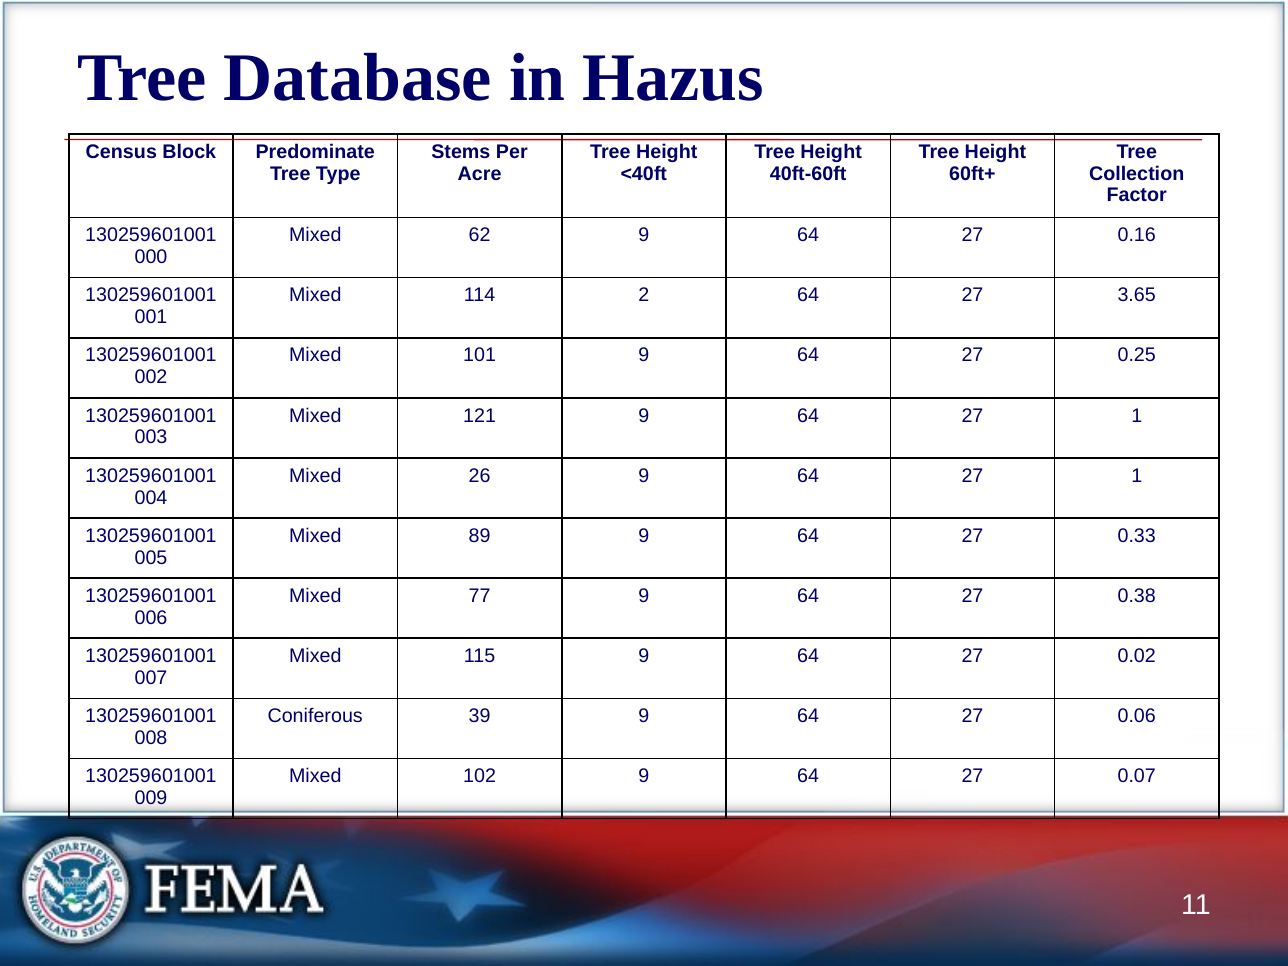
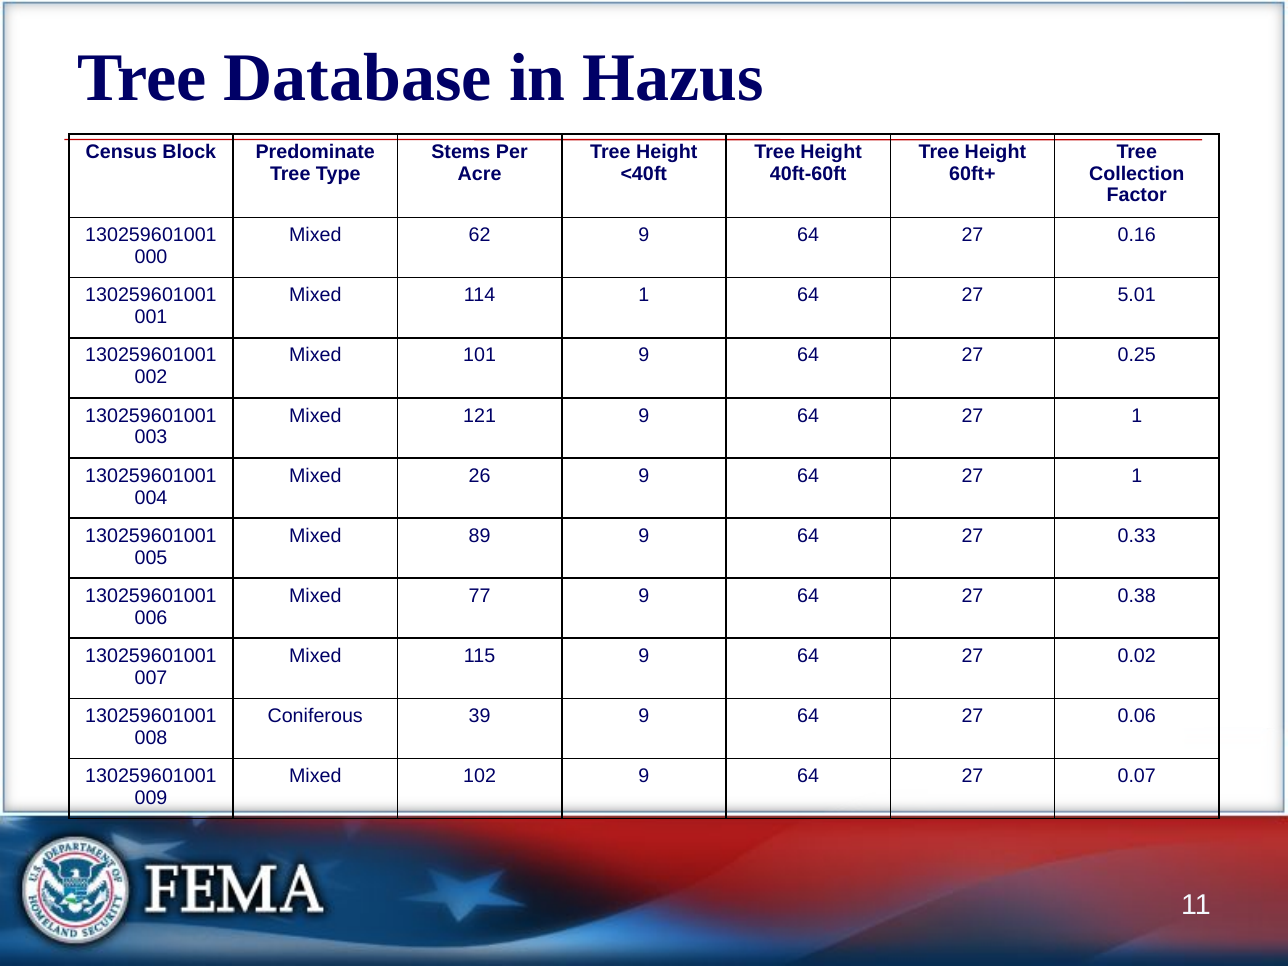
114 2: 2 -> 1 (644, 295)
3.65: 3.65 -> 5.01 (1137, 295)
